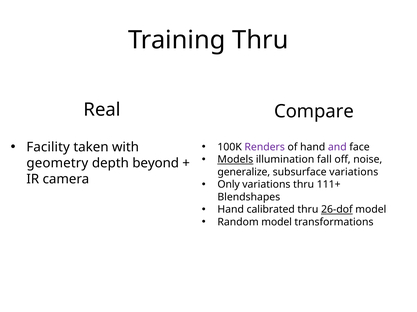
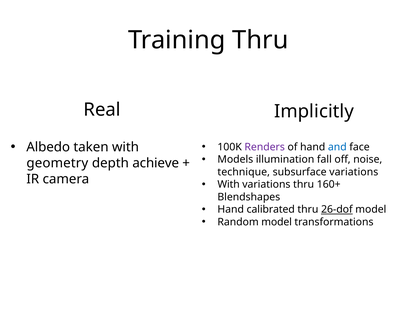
Compare: Compare -> Implicitly (314, 112)
Facility: Facility -> Albedo (48, 147)
and colour: purple -> blue (337, 147)
Models underline: present -> none (235, 160)
beyond: beyond -> achieve (156, 163)
generalize: generalize -> technique (244, 172)
Only: Only -> With (229, 185)
111+: 111+ -> 160+ (329, 185)
